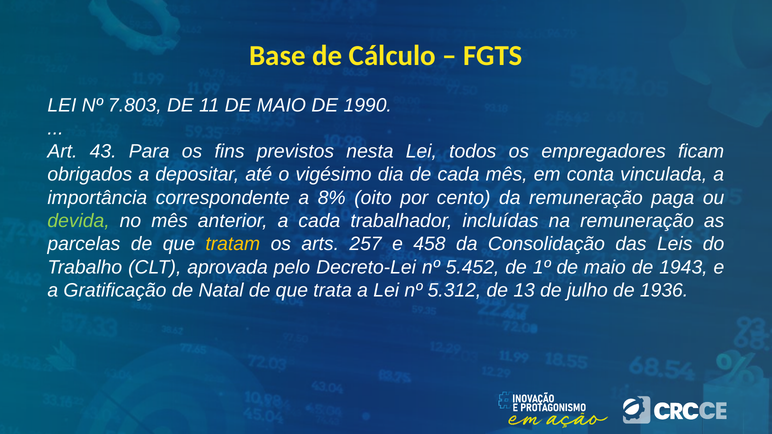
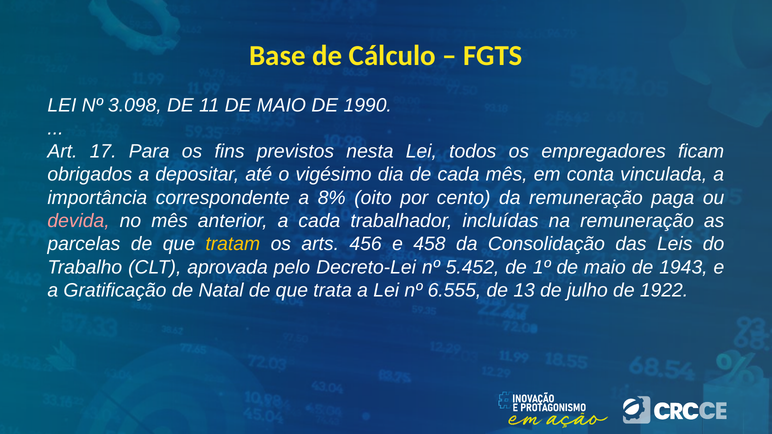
7.803: 7.803 -> 3.098 (135, 105)
43: 43 -> 17 (103, 152)
devida colour: light green -> pink (79, 221)
257: 257 -> 456 (366, 244)
5.312: 5.312 -> 6.555 (454, 290)
1936: 1936 -> 1922 (664, 290)
